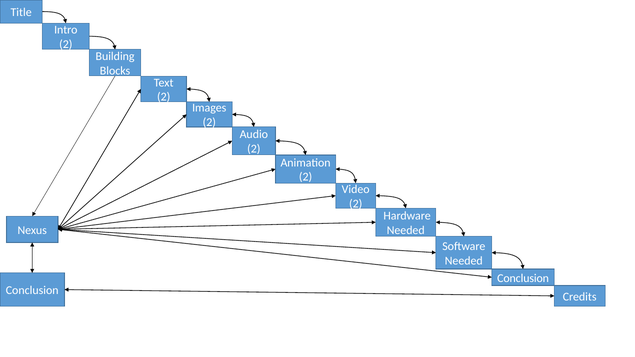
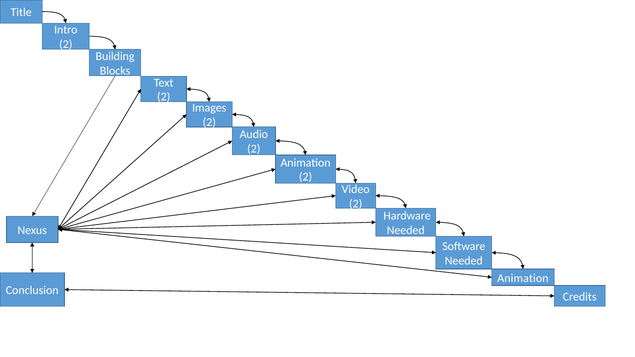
Conclusion: Conclusion -> Animation (523, 278)
